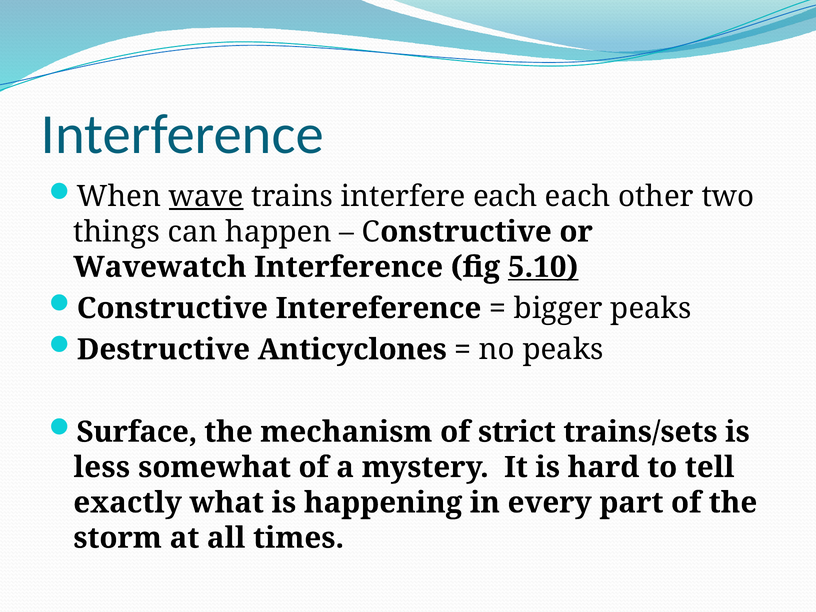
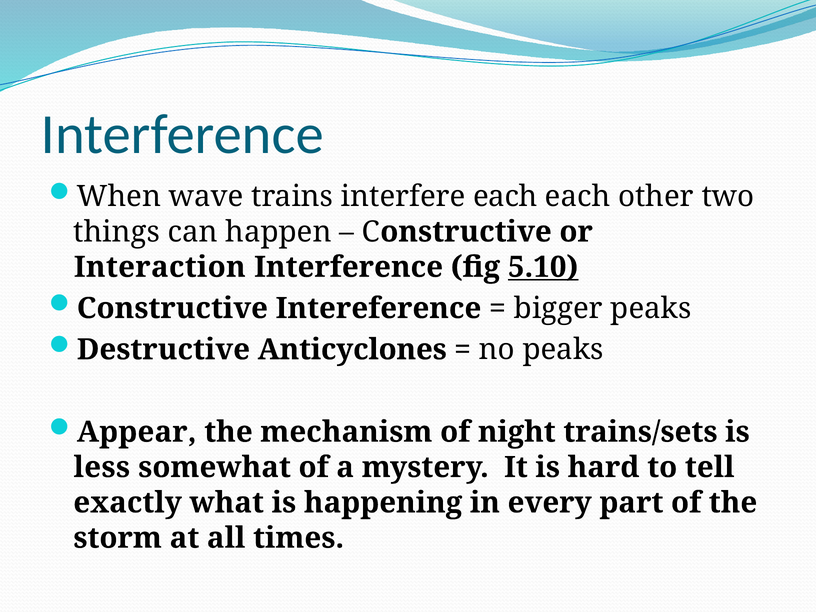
wave underline: present -> none (206, 196)
Wavewatch: Wavewatch -> Interaction (160, 267)
Surface: Surface -> Appear (137, 432)
strict: strict -> night (517, 432)
